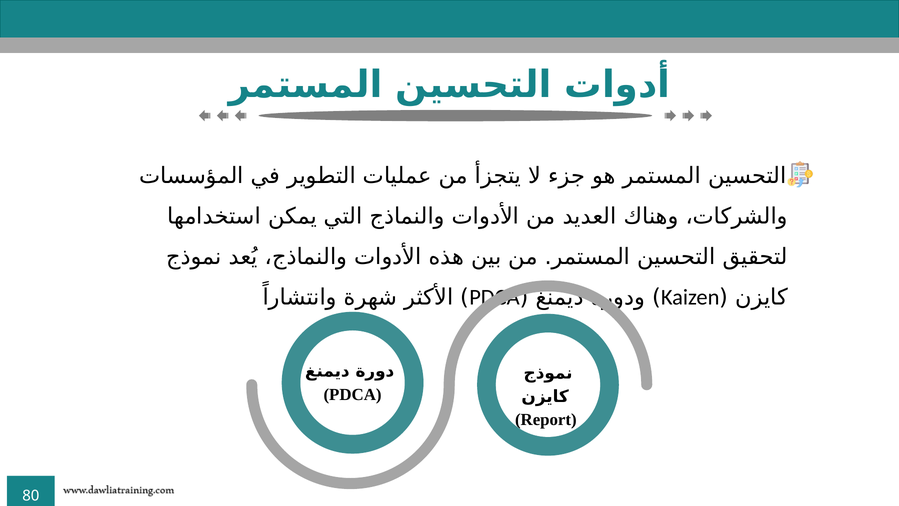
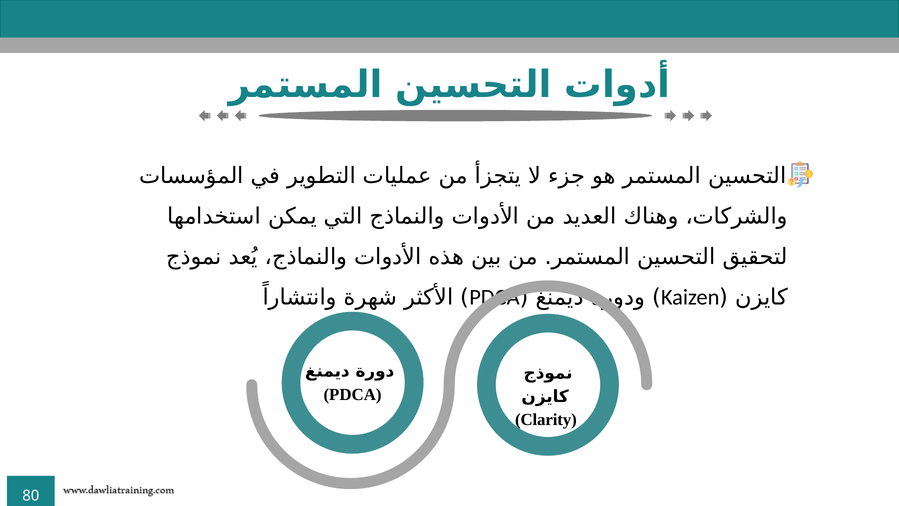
Report: Report -> Clarity (546, 420)
